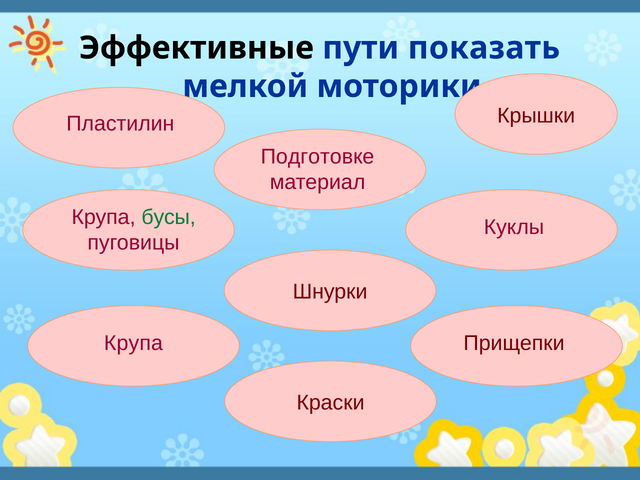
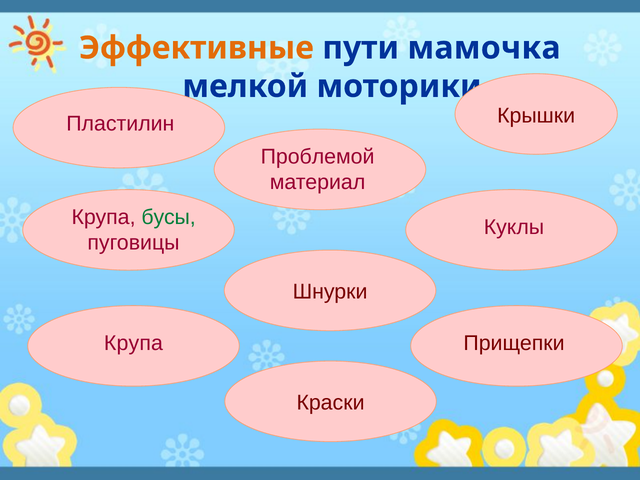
Эффективные colour: black -> orange (196, 48)
показать: показать -> мамочка (484, 48)
Подготовке: Подготовке -> Проблемой (318, 157)
